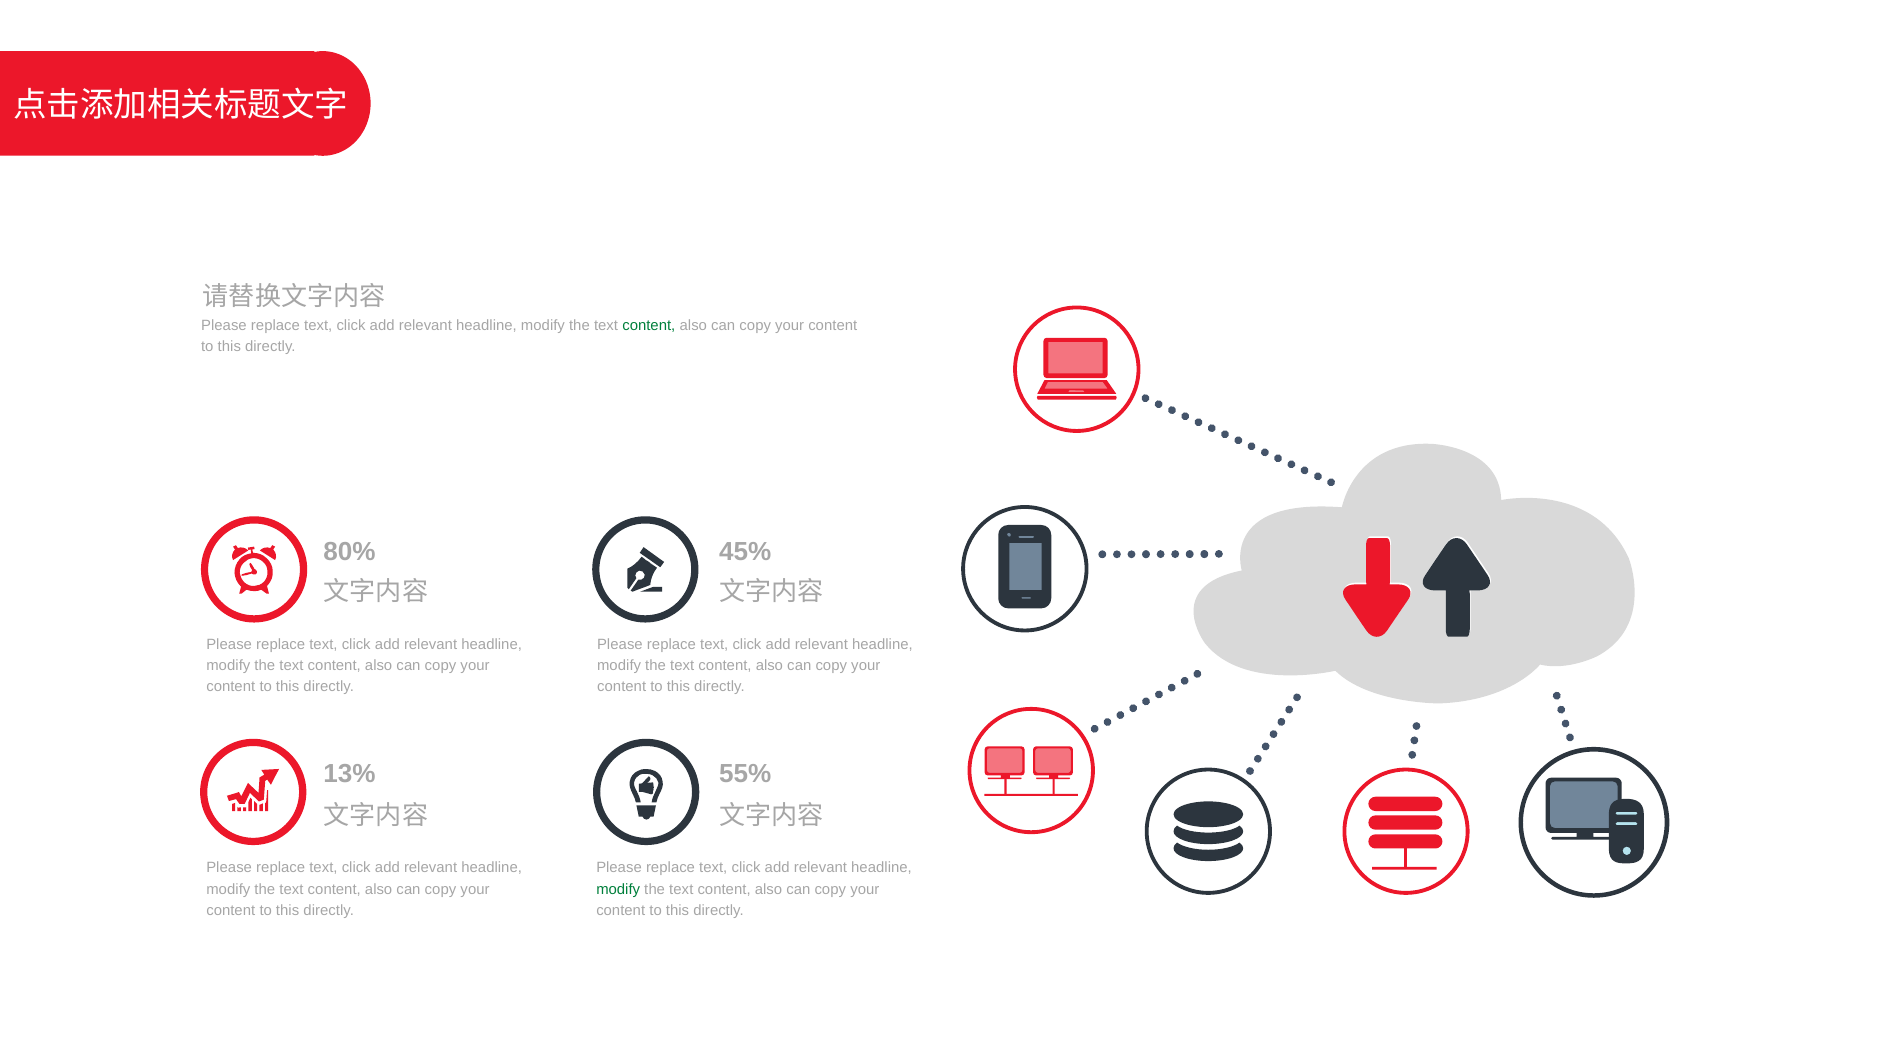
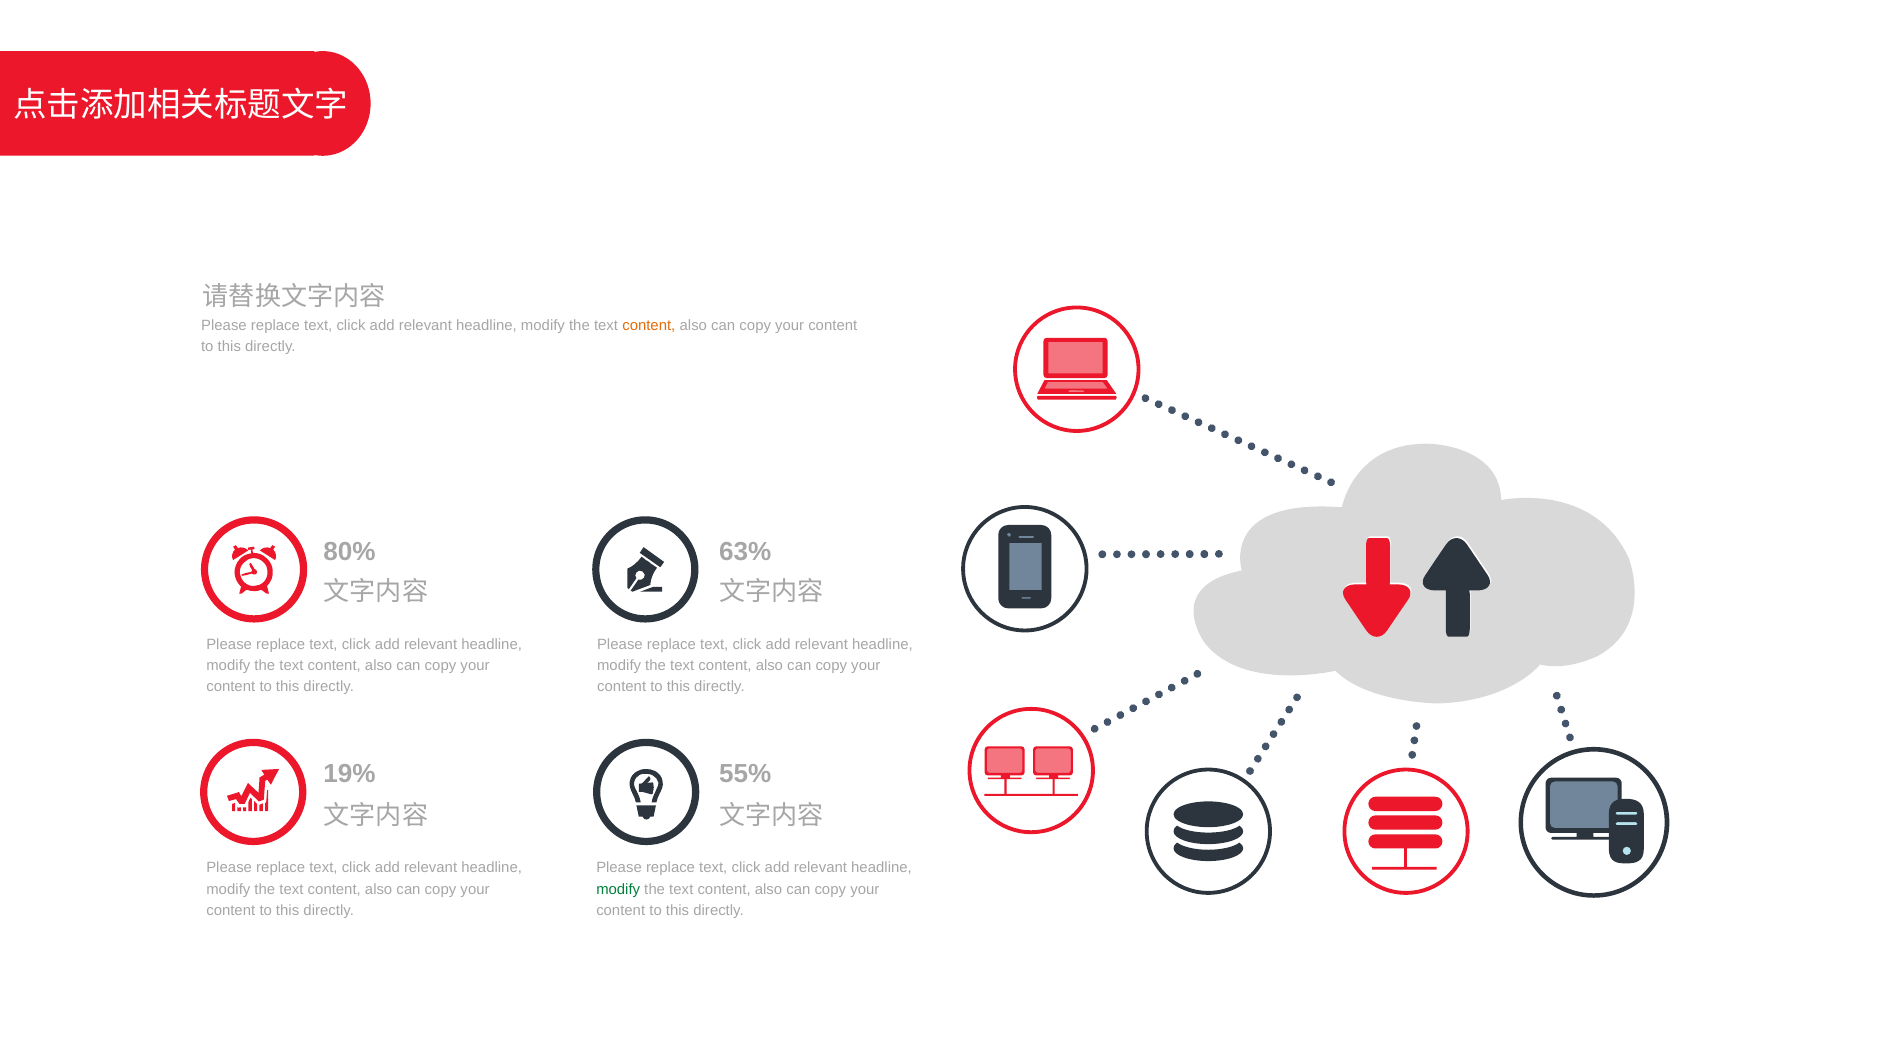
content colour: green -> orange (649, 326)
45%: 45% -> 63% (745, 552)
13%: 13% -> 19% (350, 774)
